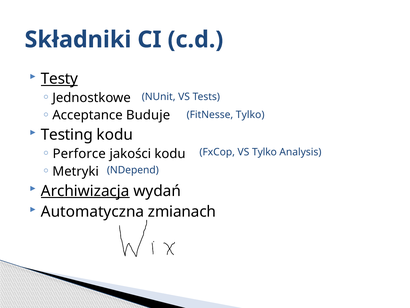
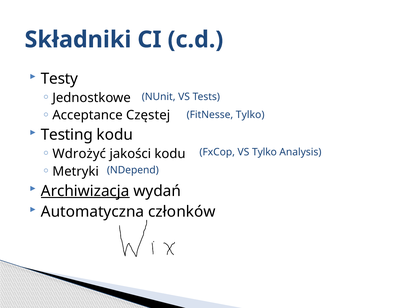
Testy underline: present -> none (59, 79)
Buduje: Buduje -> Częstej (148, 115)
Perforce: Perforce -> Wdrożyć (79, 153)
zmianach: zmianach -> członków (182, 211)
